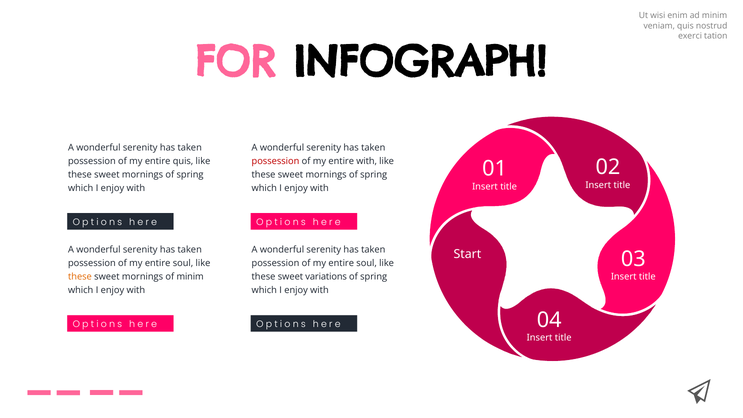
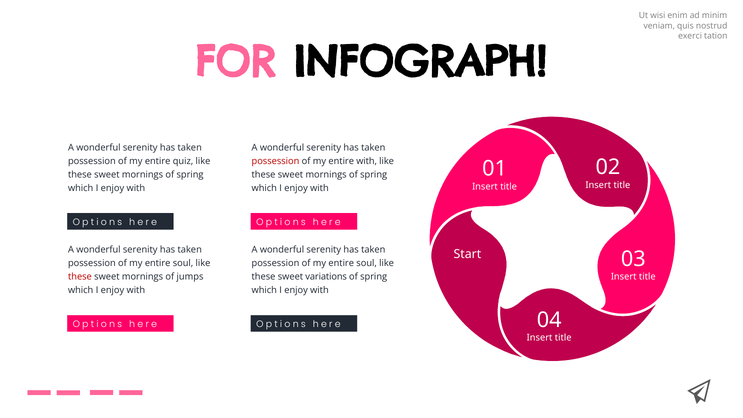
entire quis: quis -> quiz (183, 161)
these colour: orange -> red (80, 277)
of minim: minim -> jumps (190, 277)
